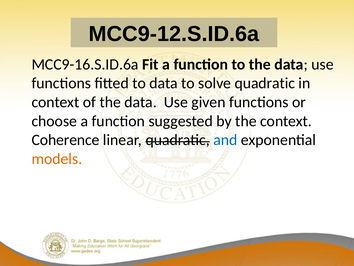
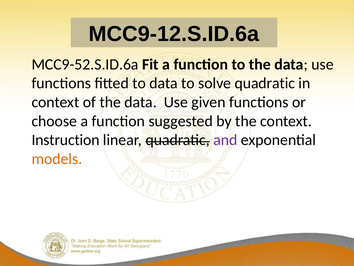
MCC9-16.S.ID.6a: MCC9-16.S.ID.6a -> MCC9-52.S.ID.6a (85, 64)
Coherence: Coherence -> Instruction (66, 140)
and colour: blue -> purple (225, 140)
